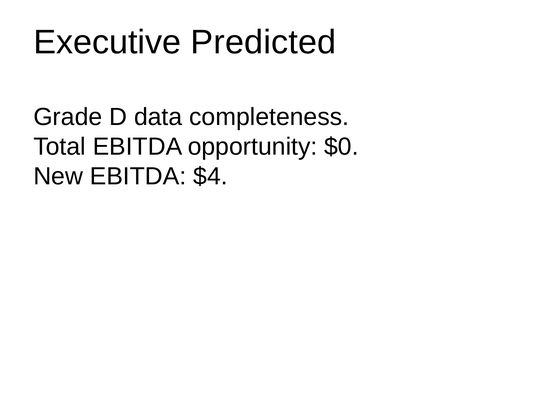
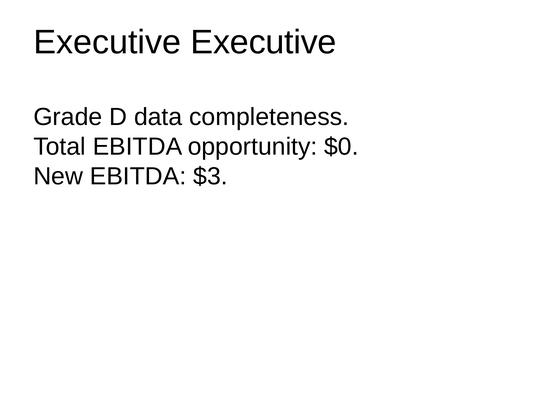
Executive Predicted: Predicted -> Executive (264, 42)
$4: $4 -> $3 (211, 177)
